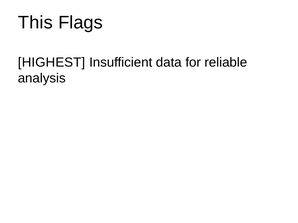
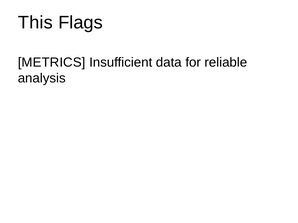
HIGHEST: HIGHEST -> METRICS (52, 62)
